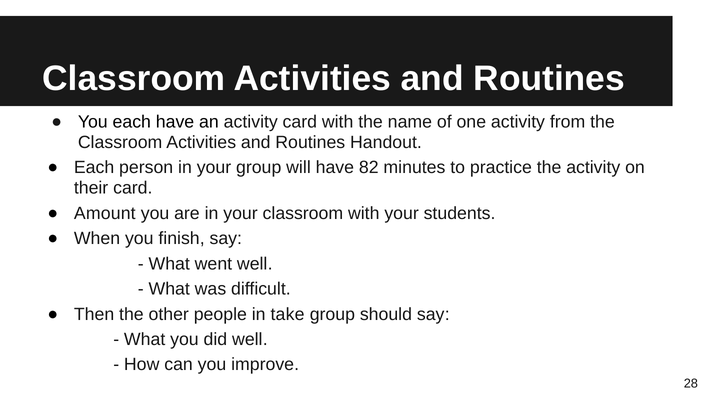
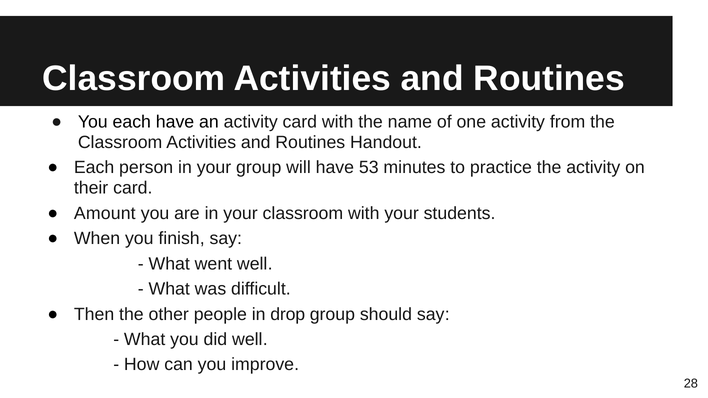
82: 82 -> 53 (369, 168)
take: take -> drop (288, 315)
